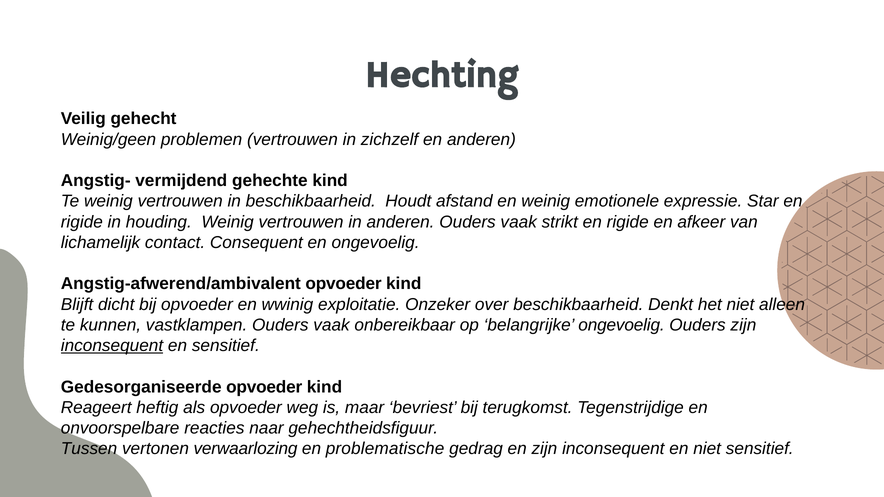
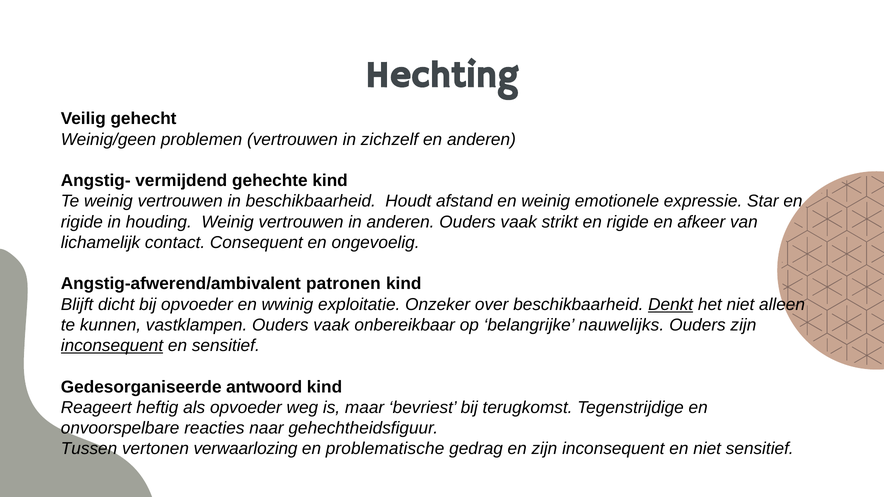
Angstig-afwerend/ambivalent opvoeder: opvoeder -> patronen (343, 284)
Denkt underline: none -> present (671, 305)
belangrijke ongevoelig: ongevoelig -> nauwelijks (621, 325)
Gedesorganiseerde opvoeder: opvoeder -> antwoord (264, 387)
